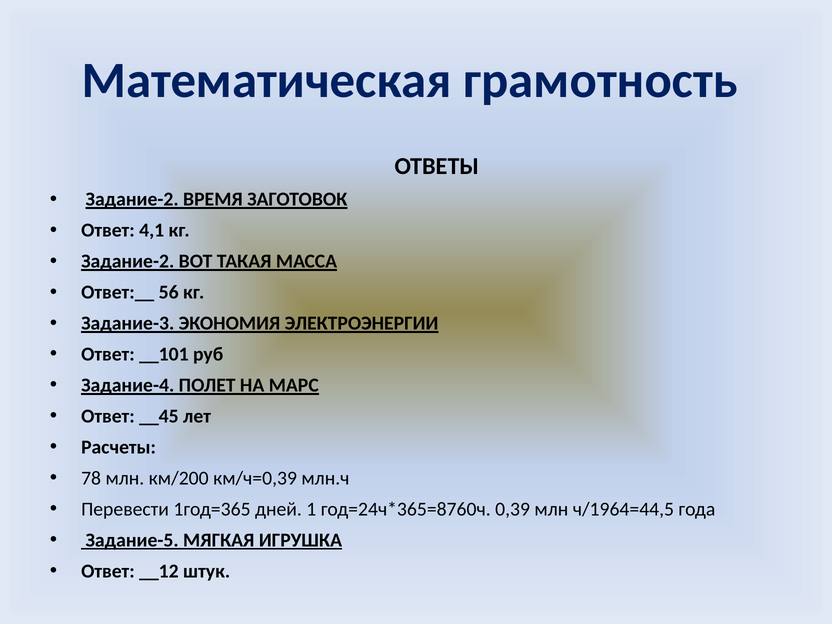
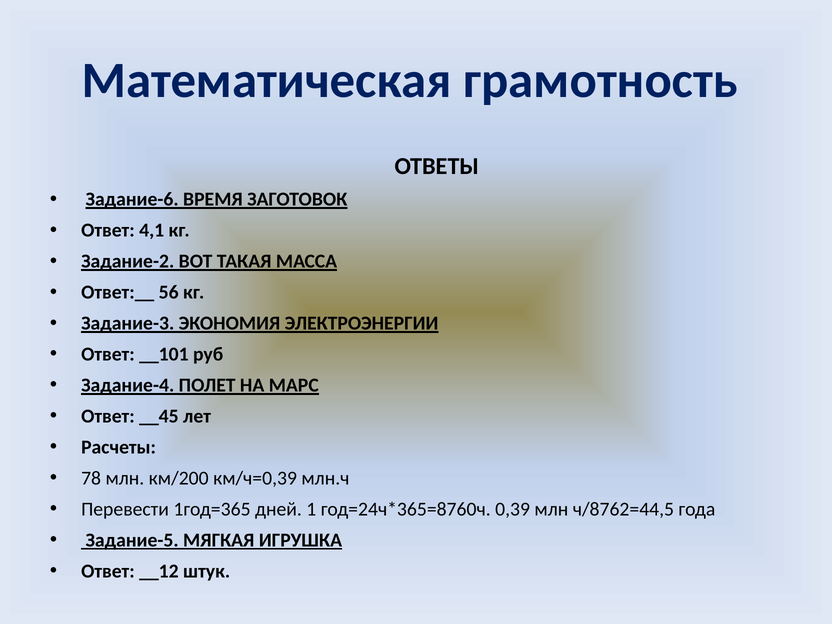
Задание-2: Задание-2 -> Задание-6 (132, 199)
ч/1964=44,5: ч/1964=44,5 -> ч/8762=44,5 (623, 509)
